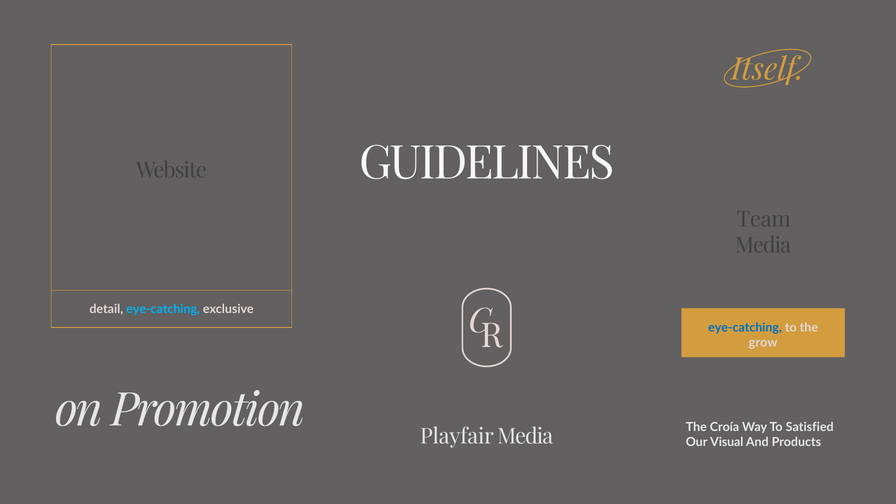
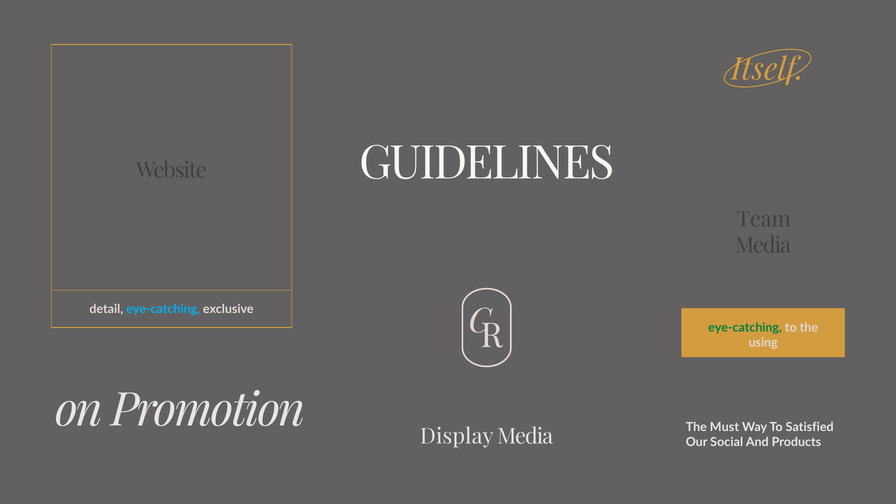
eye-catching colour: blue -> green (745, 328)
grow: grow -> using (763, 343)
Croía: Croía -> Must (724, 427)
Playfair: Playfair -> Display (457, 437)
Visual: Visual -> Social (727, 442)
